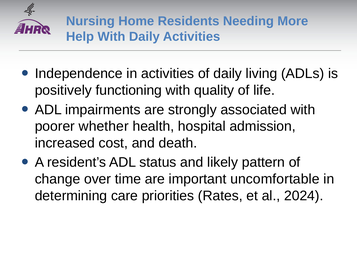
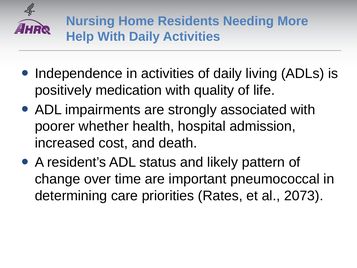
functioning: functioning -> medication (129, 90)
uncomfortable: uncomfortable -> pneumococcal (275, 179)
2024: 2024 -> 2073 (304, 195)
